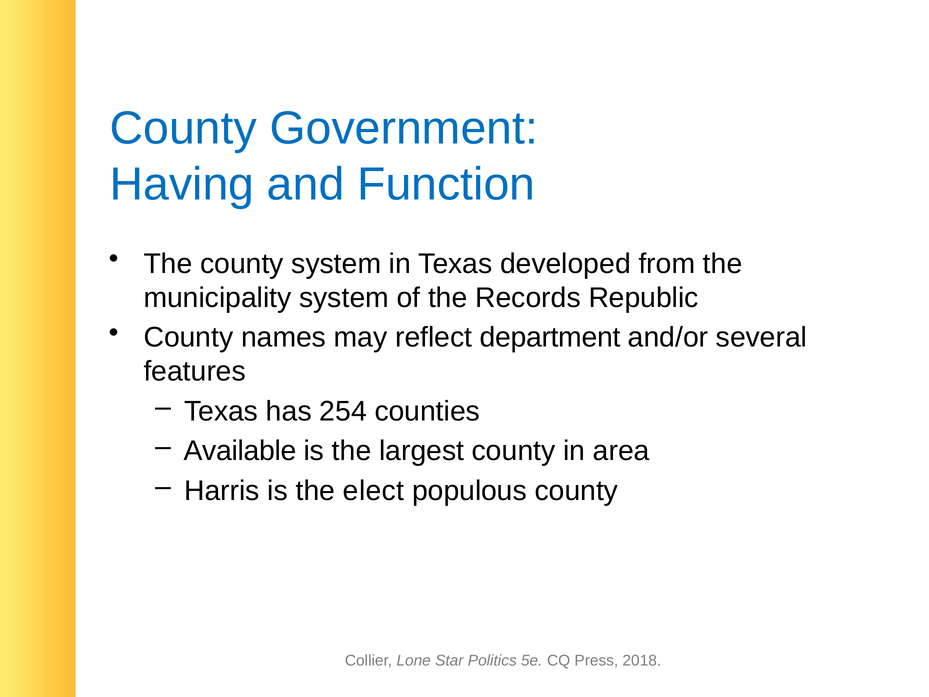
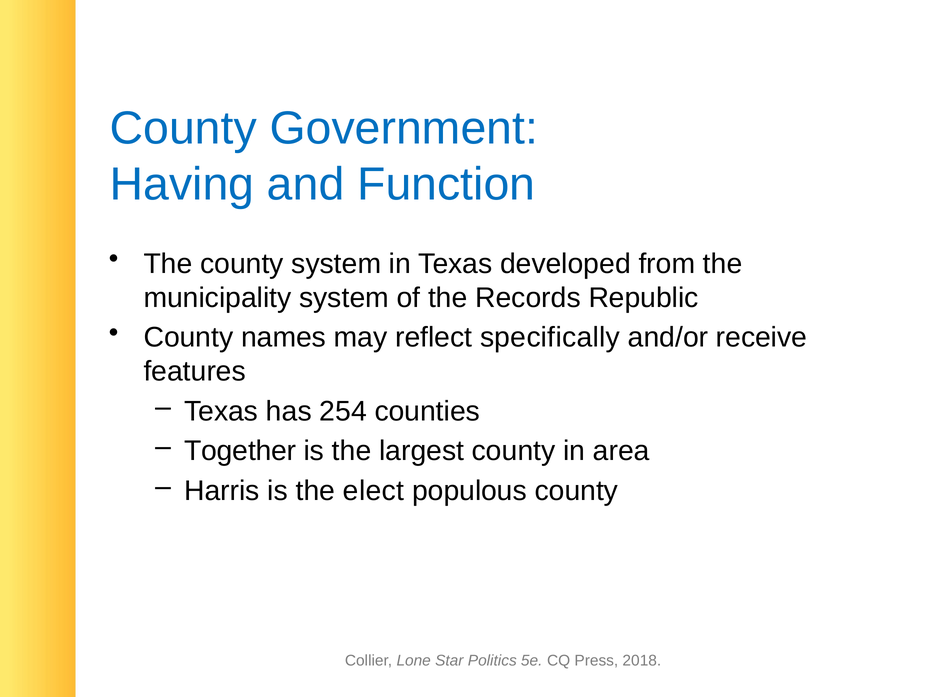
department: department -> specifically (550, 337)
several: several -> receive (762, 337)
Available: Available -> Together (240, 451)
